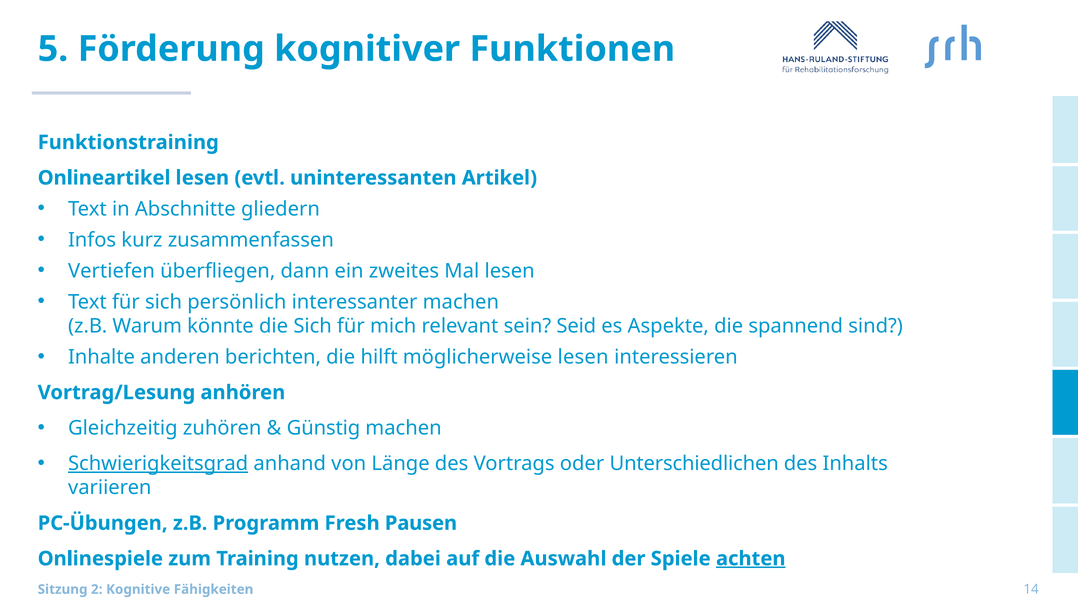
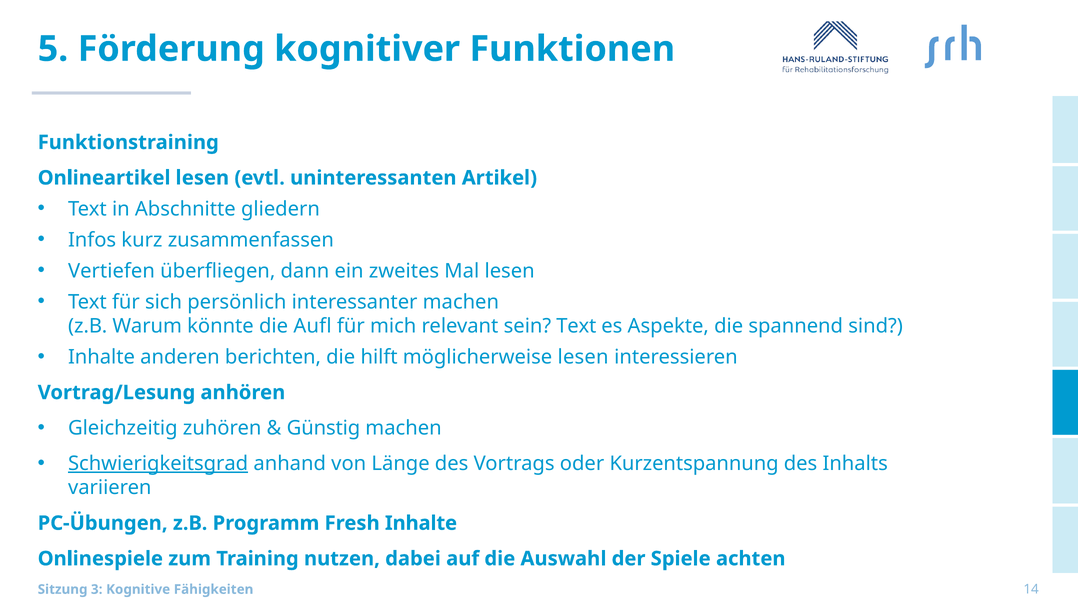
die Sich: Sich -> Aufl (313, 326)
sein Seid: Seid -> Text (576, 326)
Unterschiedlichen: Unterschiedlichen -> Kurzentspannung (694, 464)
Fresh Pausen: Pausen -> Inhalte (421, 523)
achten underline: present -> none (751, 559)
2: 2 -> 3 (97, 590)
